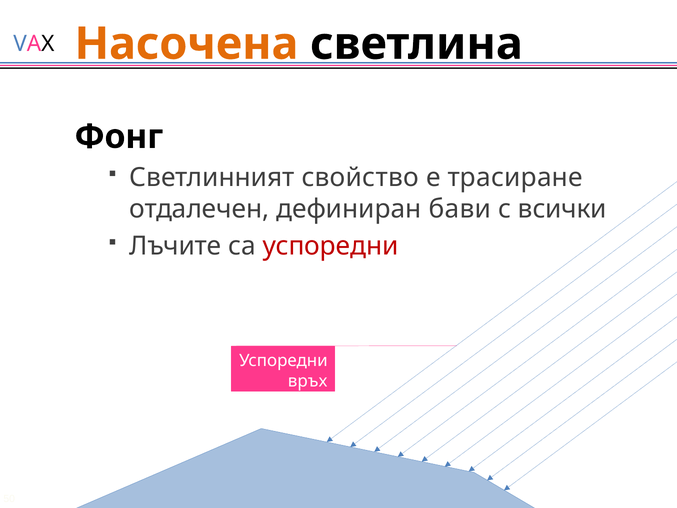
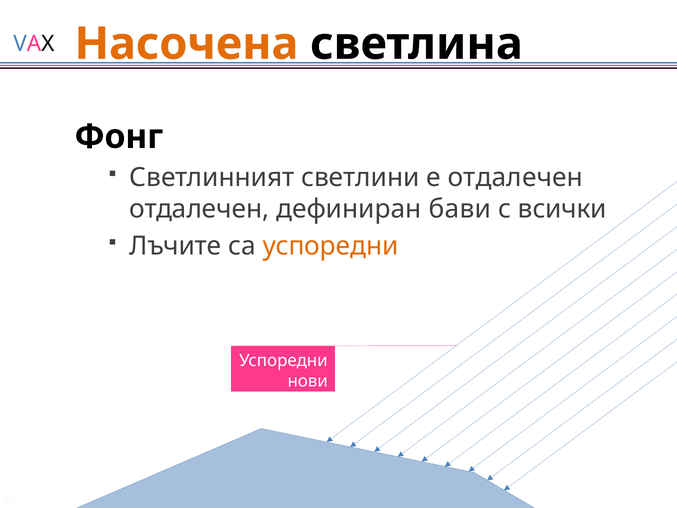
свойство: свойство -> светлини (360, 178)
е трасиране: трасиране -> отдалечен (515, 178)
успоредни colour: red -> orange (331, 246)
връх: връх -> нови (308, 381)
